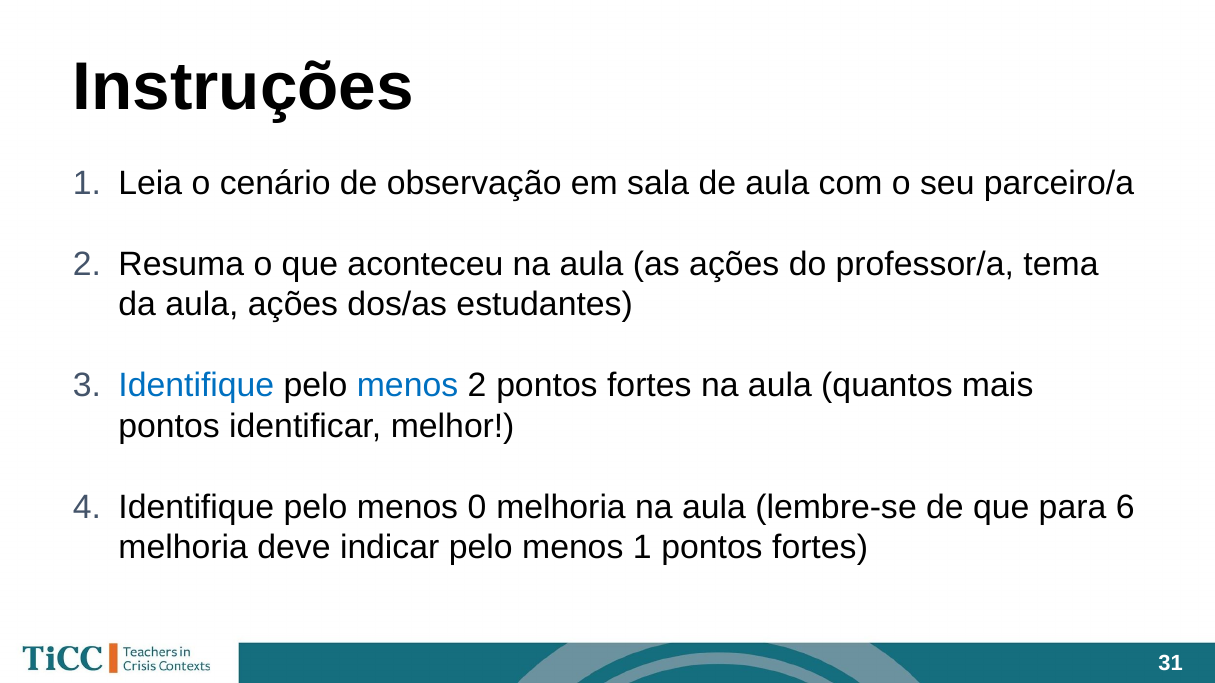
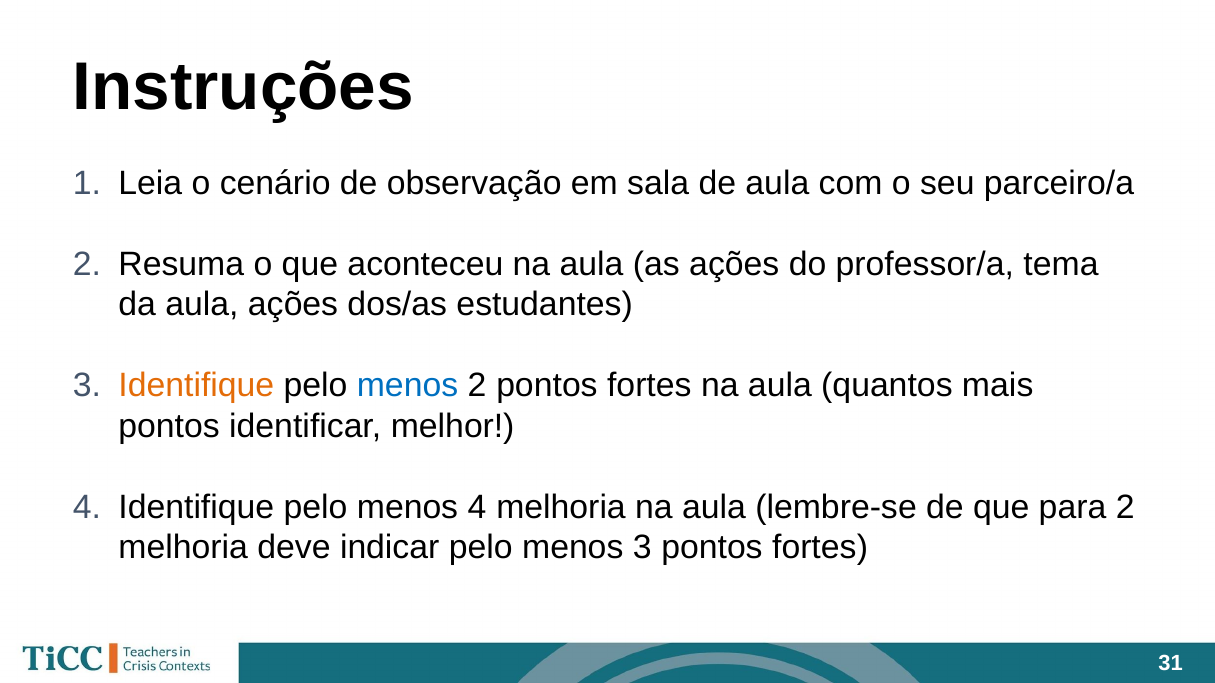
Identifique colour: blue -> orange (196, 386)
menos 0: 0 -> 4 (477, 508)
para 6: 6 -> 2 (1125, 508)
menos 1: 1 -> 3 (642, 548)
